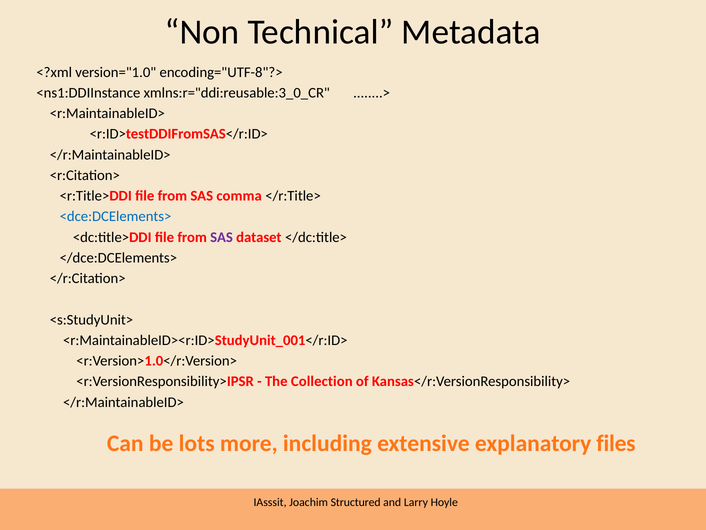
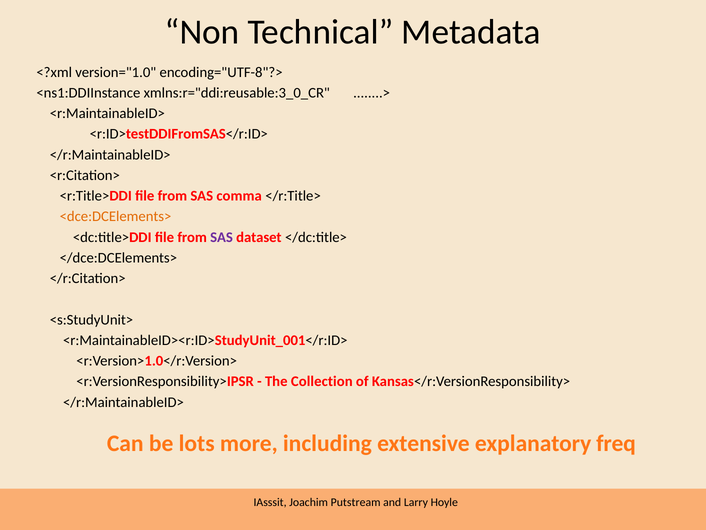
<dce:DCElements> colour: blue -> orange (116, 216)
files: files -> freq (616, 443)
Structured: Structured -> Putstream (356, 502)
